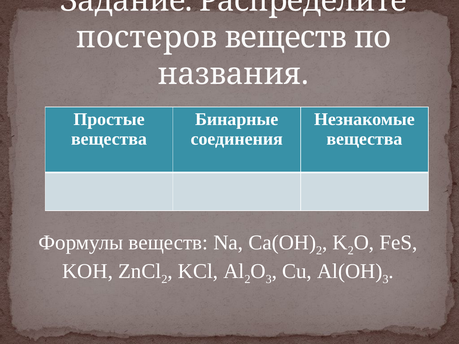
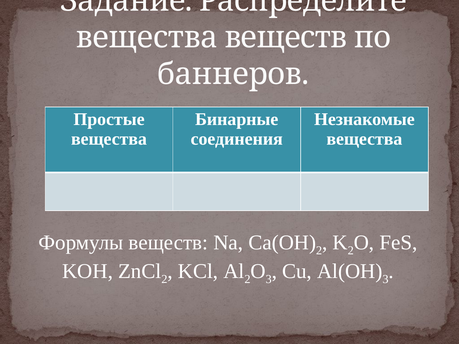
постеров: постеров -> вещества (147, 37)
названия: названия -> баннеров (233, 74)
